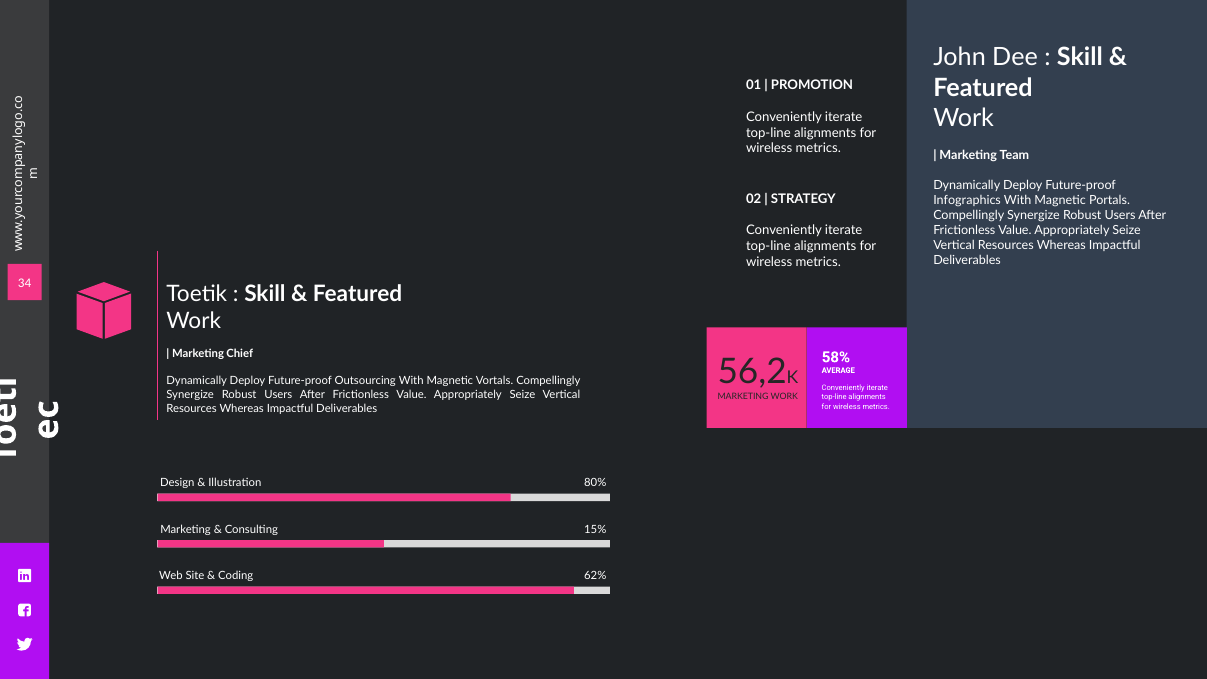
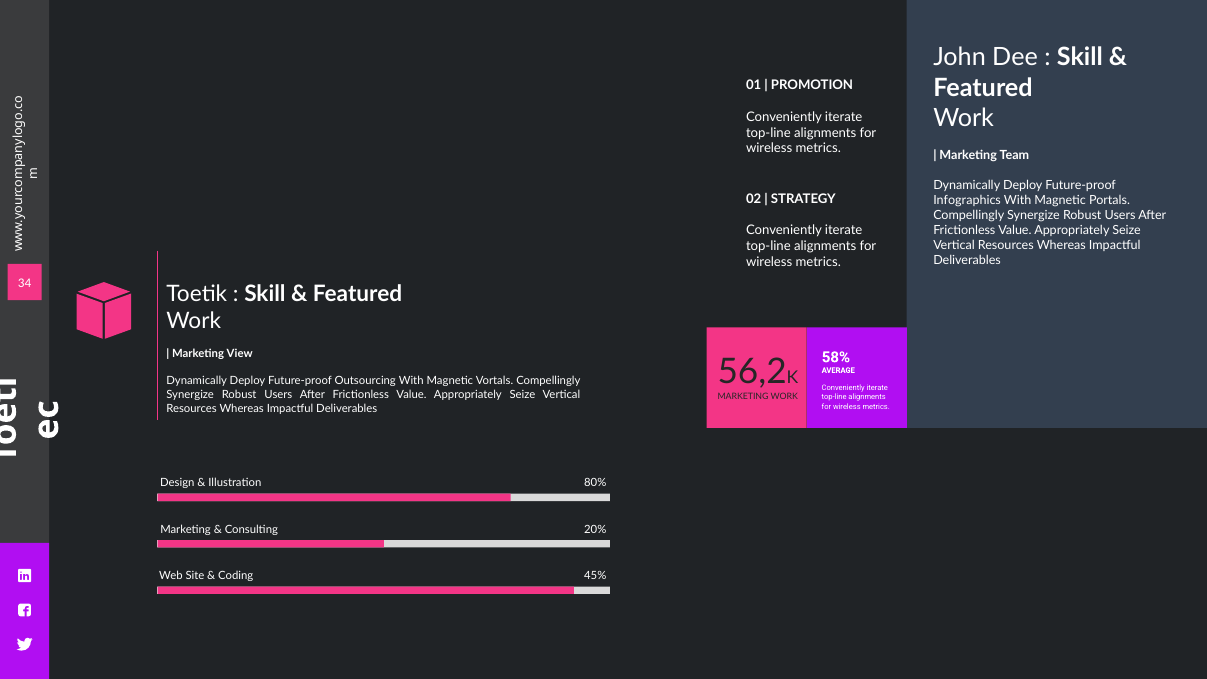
Chief: Chief -> View (240, 354)
15%: 15% -> 20% (595, 529)
62%: 62% -> 45% (595, 576)
